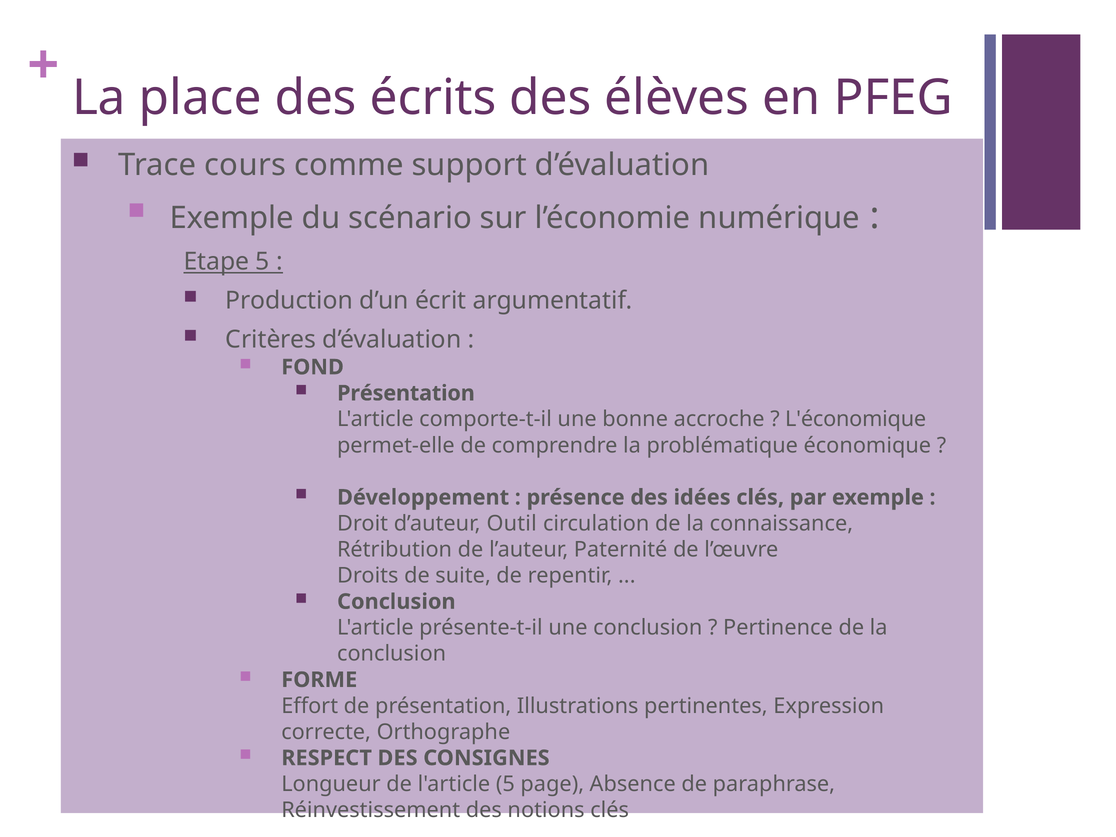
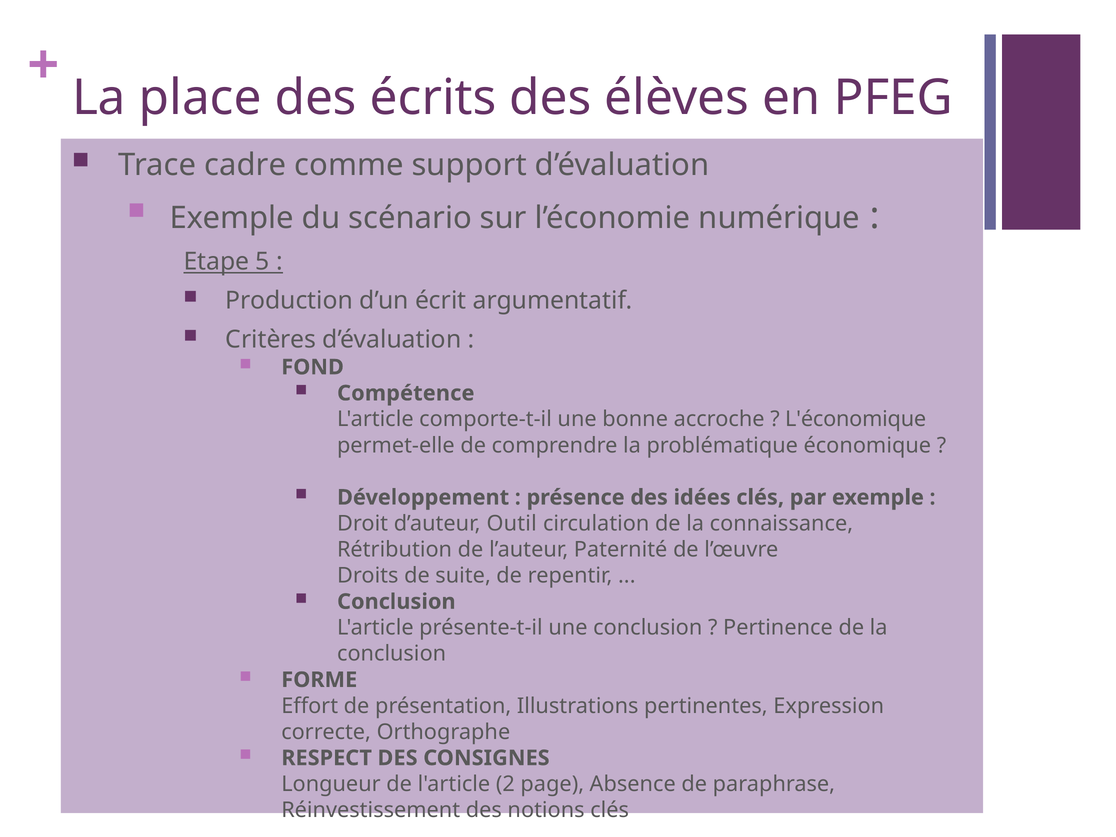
cours: cours -> cadre (245, 165)
Présentation: Présentation -> Compétence (406, 393)
l'article 5: 5 -> 2 (505, 784)
